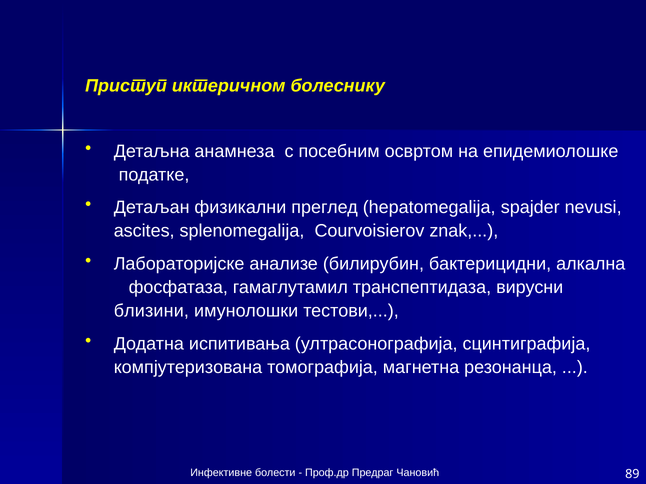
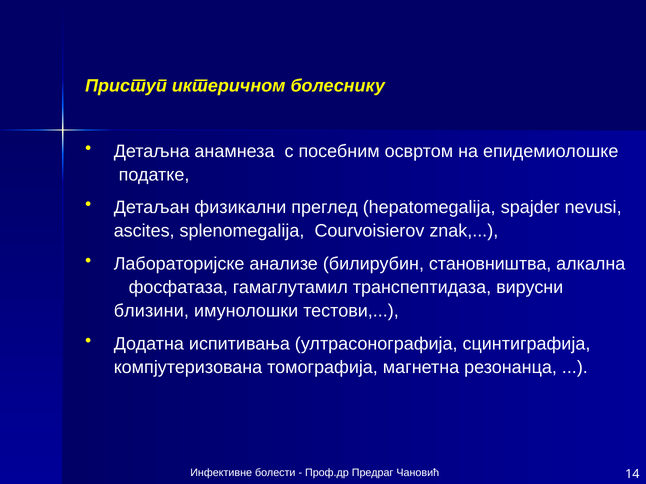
бактерицидни: бактерицидни -> становништва (490, 264)
89: 89 -> 14 (632, 475)
